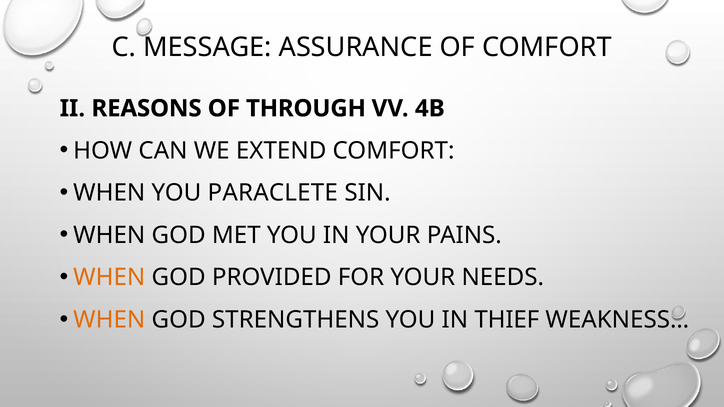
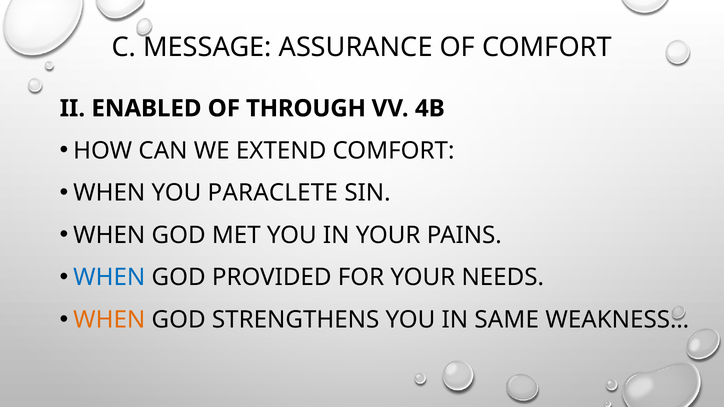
REASONS: REASONS -> ENABLED (146, 108)
WHEN colour: orange -> blue (109, 278)
THIEF: THIEF -> SAME (507, 320)
